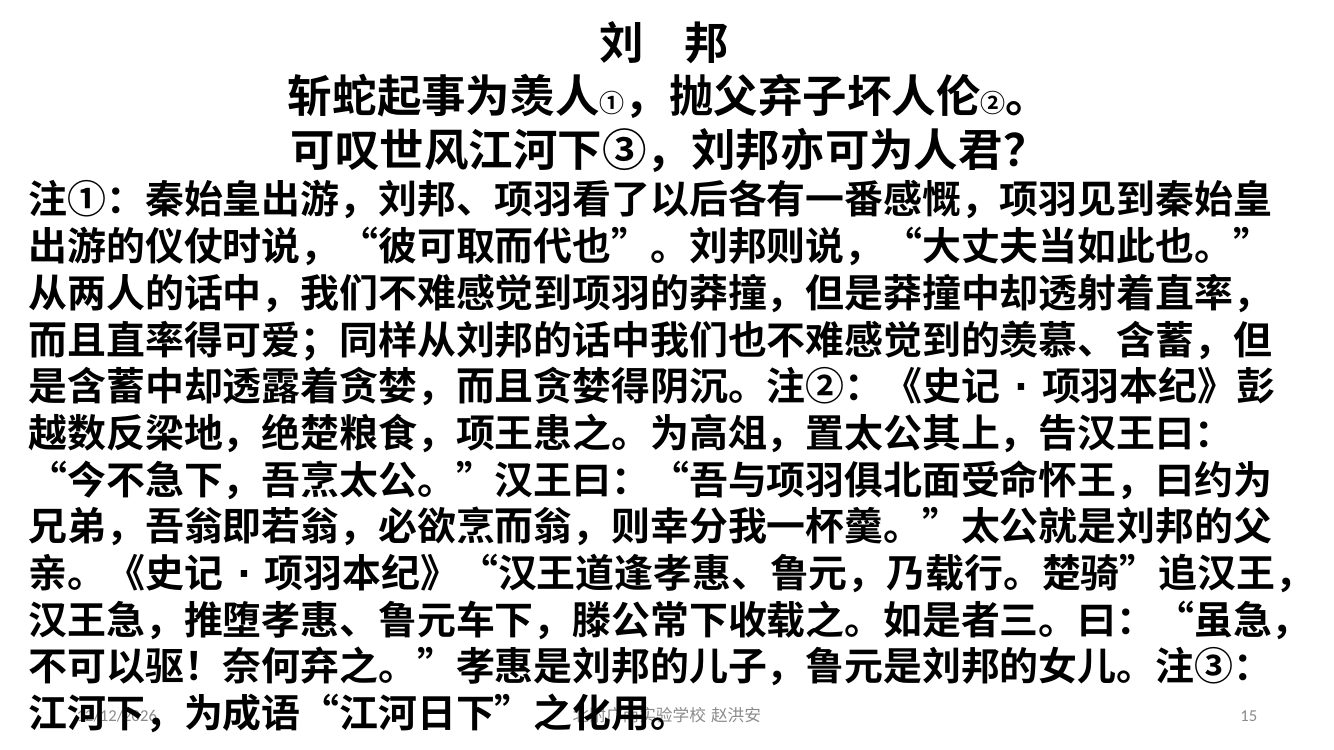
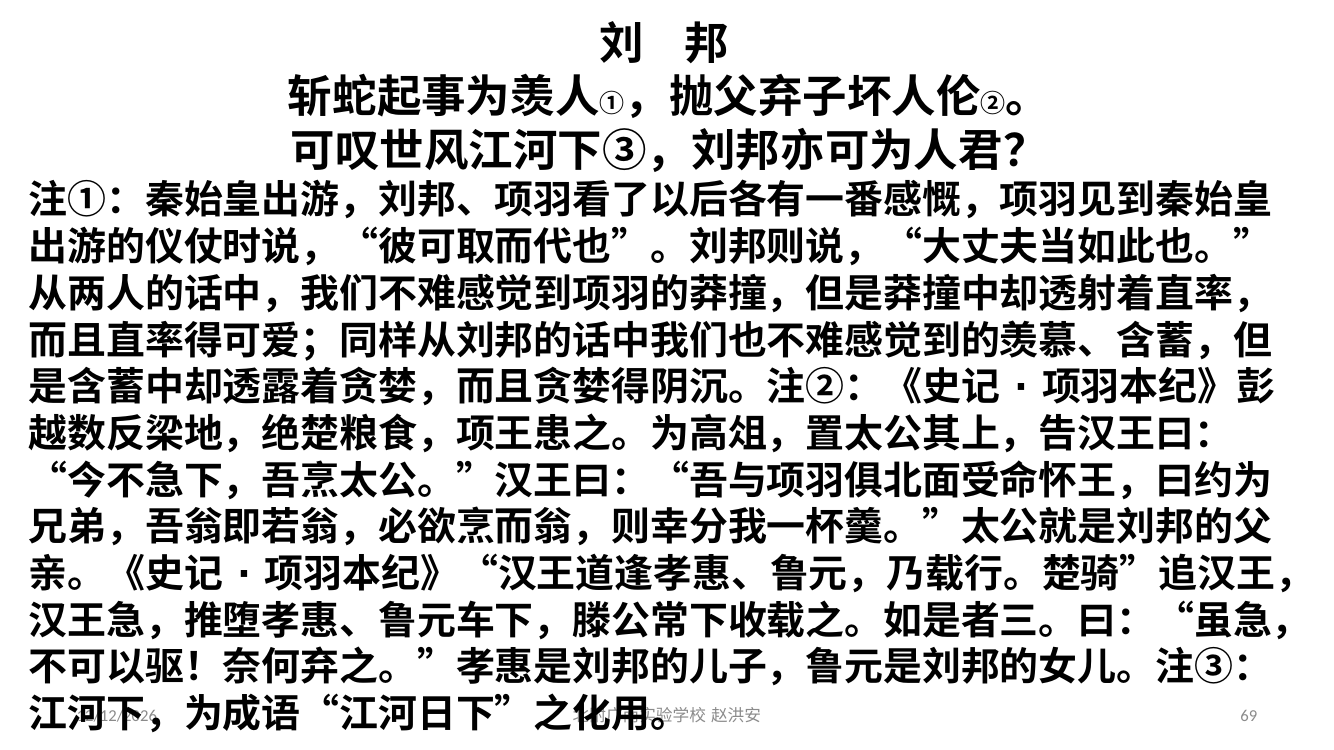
15: 15 -> 69 (1249, 716)
